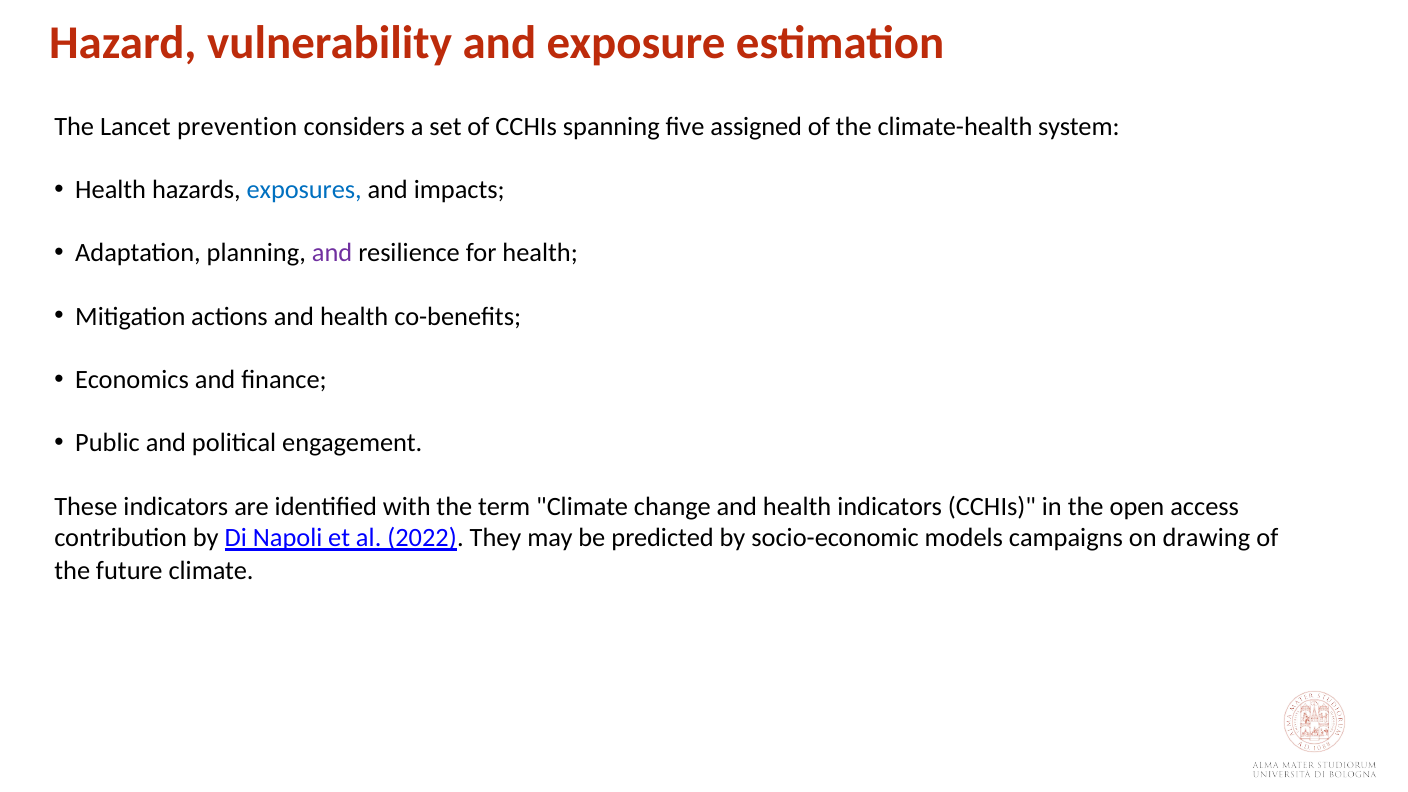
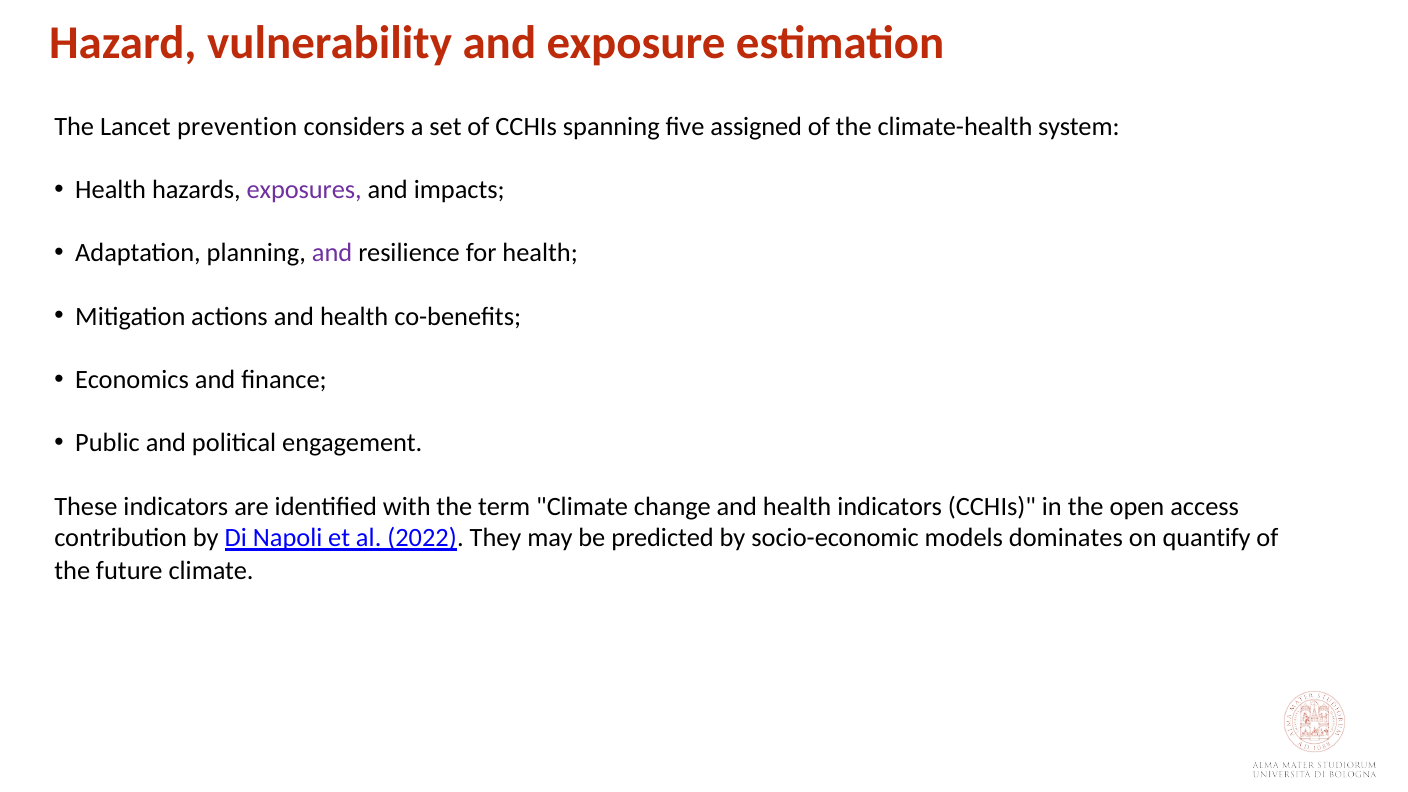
exposures colour: blue -> purple (304, 190)
campaigns: campaigns -> dominates (1066, 538)
drawing: drawing -> quantify (1207, 538)
